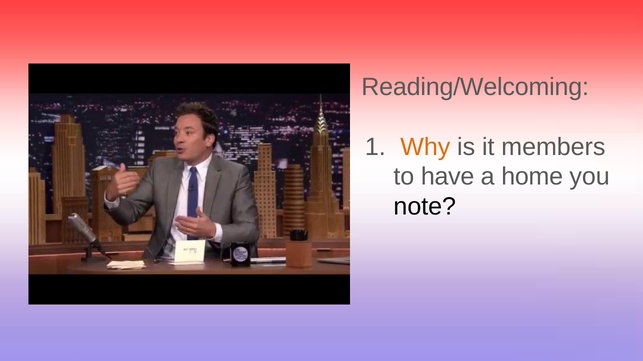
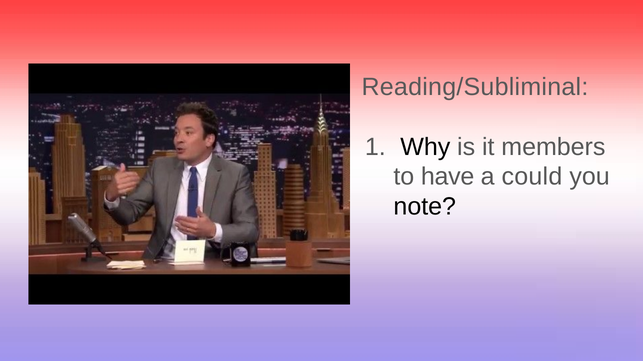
Reading/Welcoming: Reading/Welcoming -> Reading/Subliminal (475, 87)
Why colour: orange -> black (425, 147)
home: home -> could (532, 177)
